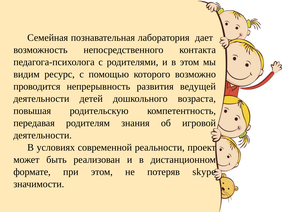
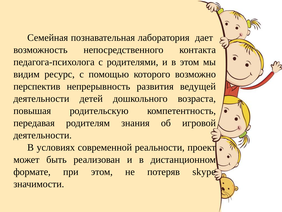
проводится: проводится -> перспектив (37, 86)
